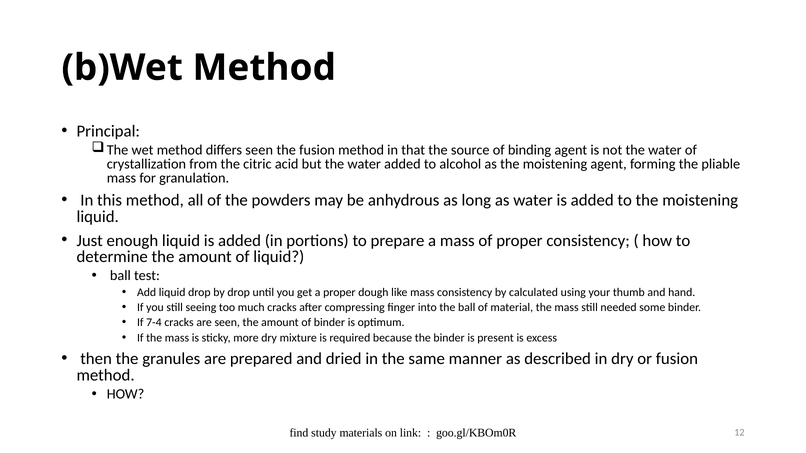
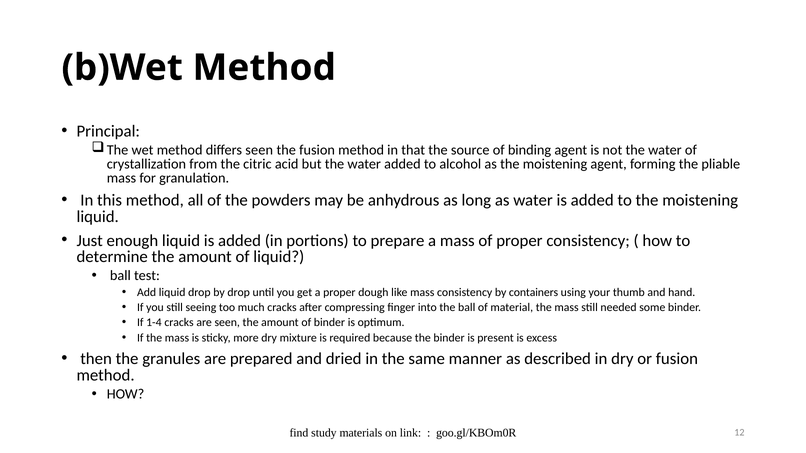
calculated: calculated -> containers (534, 292)
7-4: 7-4 -> 1-4 (154, 323)
